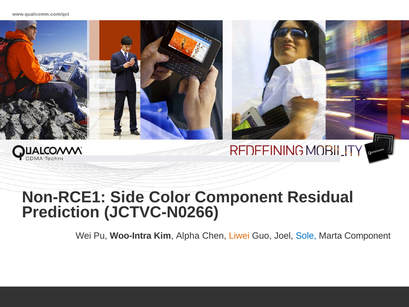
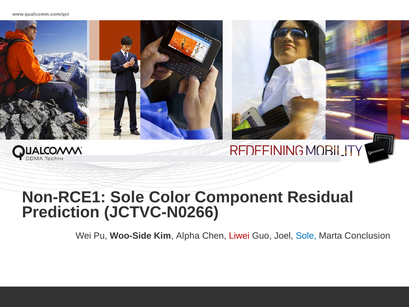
Non-RCE1 Side: Side -> Sole (127, 197)
Woo-Intra: Woo-Intra -> Woo-Side (131, 236)
Liwei colour: orange -> red (239, 236)
Marta Component: Component -> Conclusion (367, 236)
